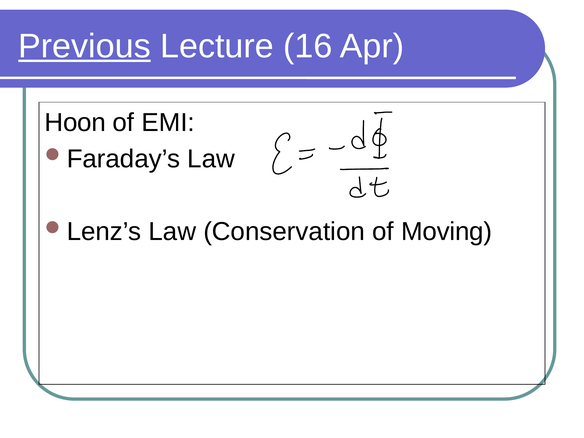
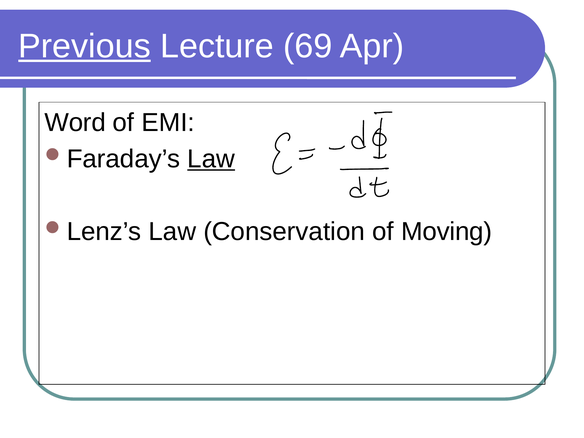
16: 16 -> 69 (308, 46)
Hoon: Hoon -> Word (75, 123)
Law underline: none -> present (211, 159)
